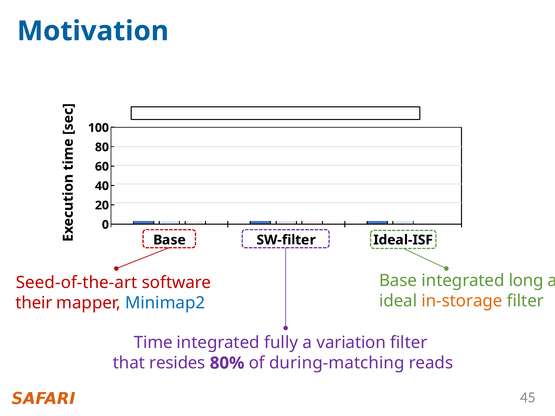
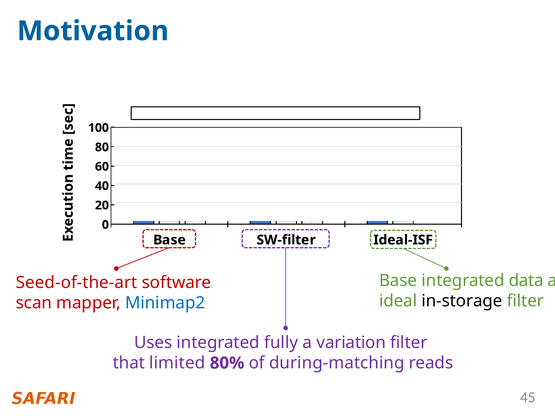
long: long -> data (526, 281)
in-storage colour: orange -> black (462, 301)
their: their -> scan (34, 303)
Time: Time -> Uses (153, 343)
resides: resides -> limited (177, 363)
